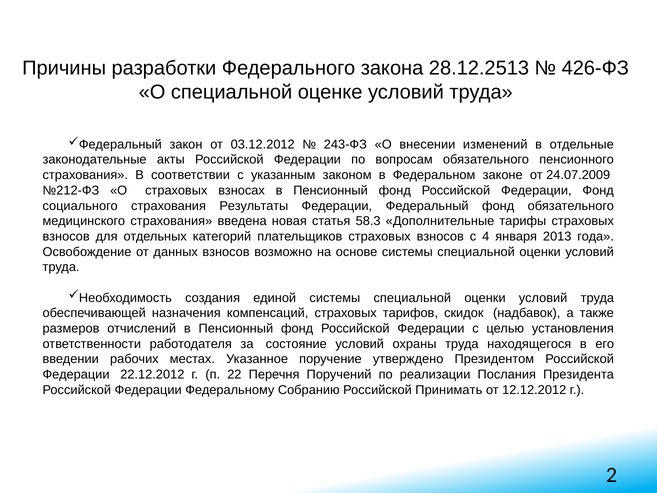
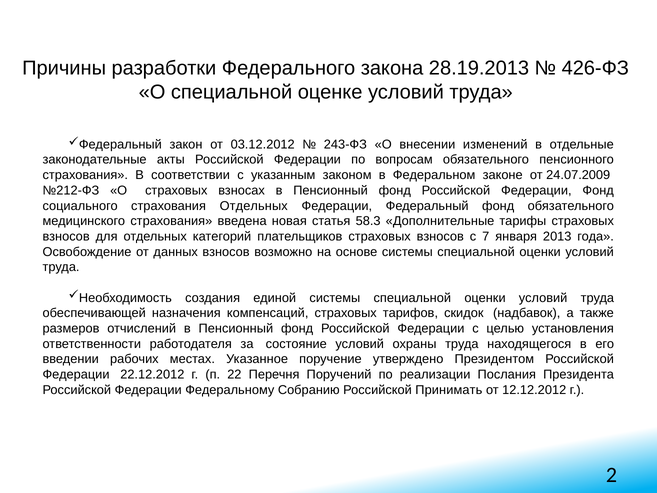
28.12.2513: 28.12.2513 -> 28.19.2013 (479, 68)
страхования Результаты: Результаты -> Отдельных (254, 206)
4: 4 -> 7 (486, 236)
